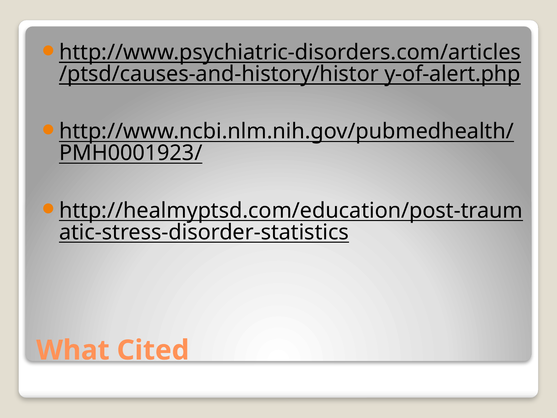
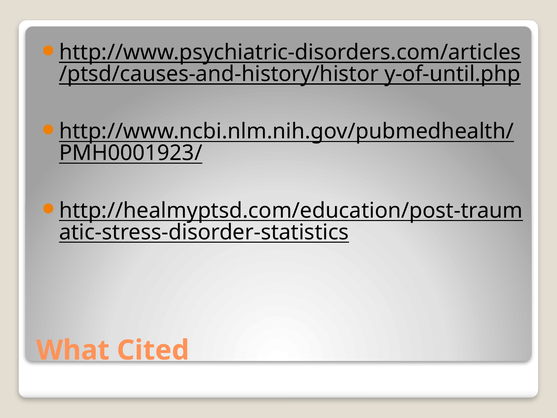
y-of-alert.php: y-of-alert.php -> y-of-until.php (452, 74)
